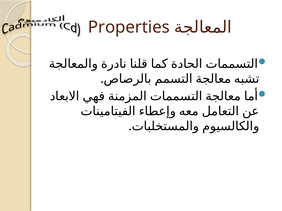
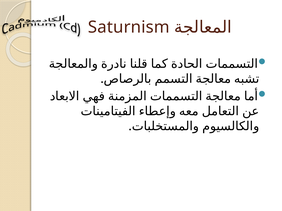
Properties: Properties -> Saturnism (129, 27)
